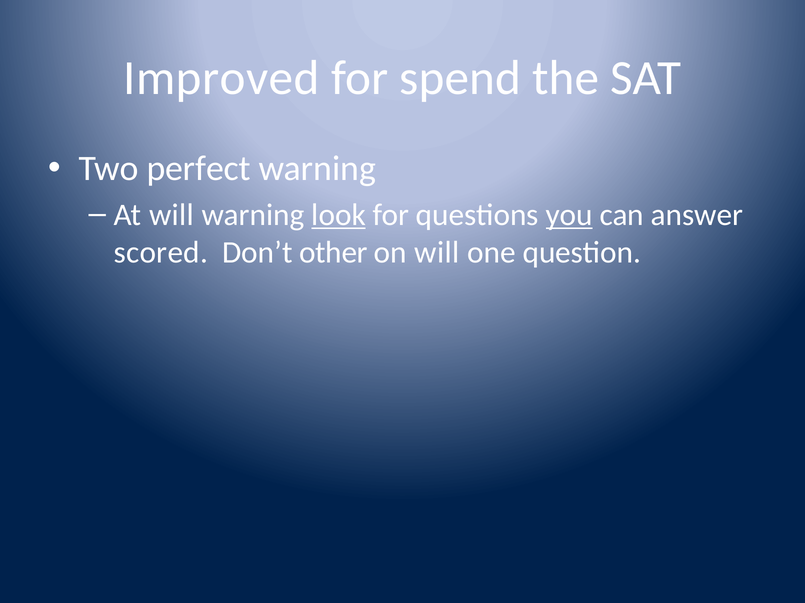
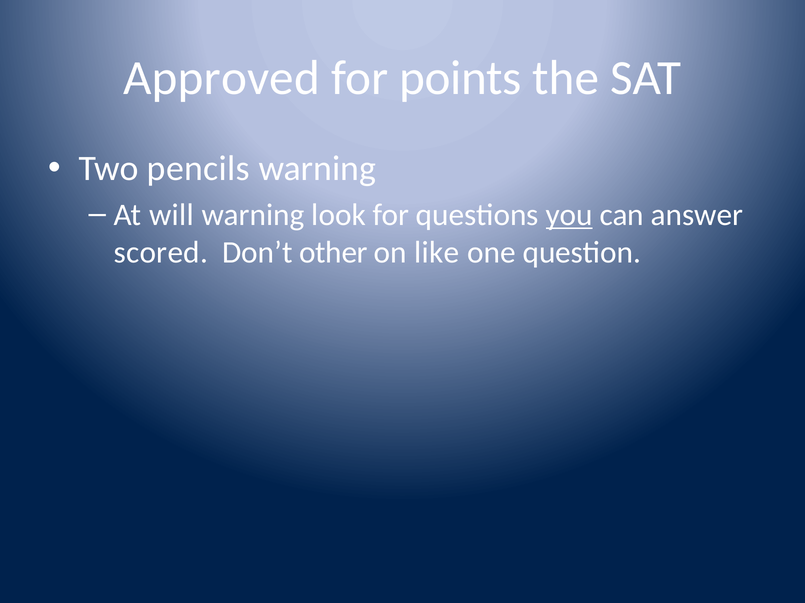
Improved: Improved -> Approved (222, 78)
spend: spend -> points (460, 78)
perfect: perfect -> pencils (198, 169)
look underline: present -> none (339, 215)
on will: will -> like (437, 253)
